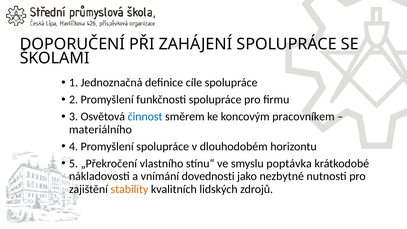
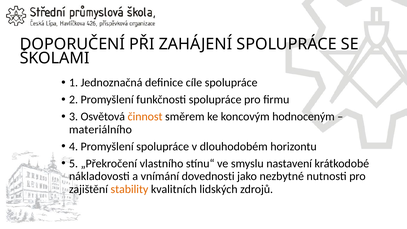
činnost colour: blue -> orange (145, 117)
pracovníkem: pracovníkem -> hodnoceným (303, 117)
poptávka: poptávka -> nastavení (289, 163)
